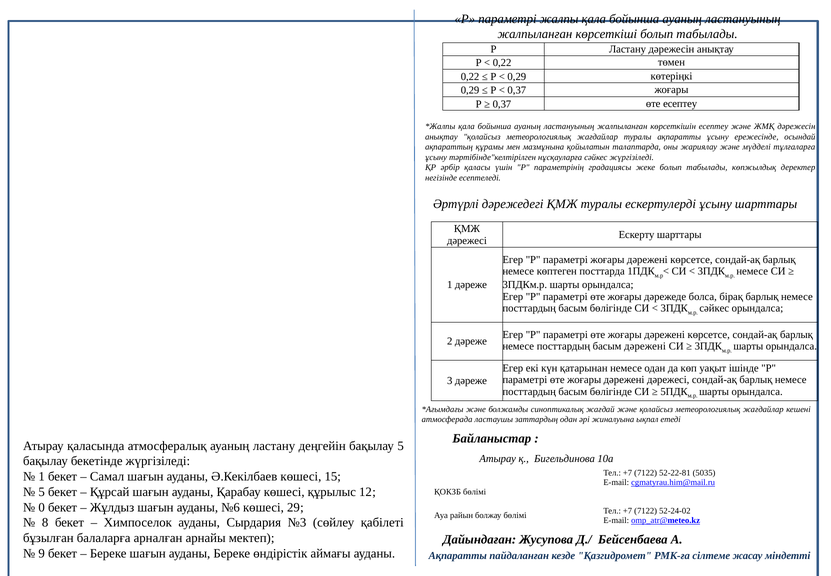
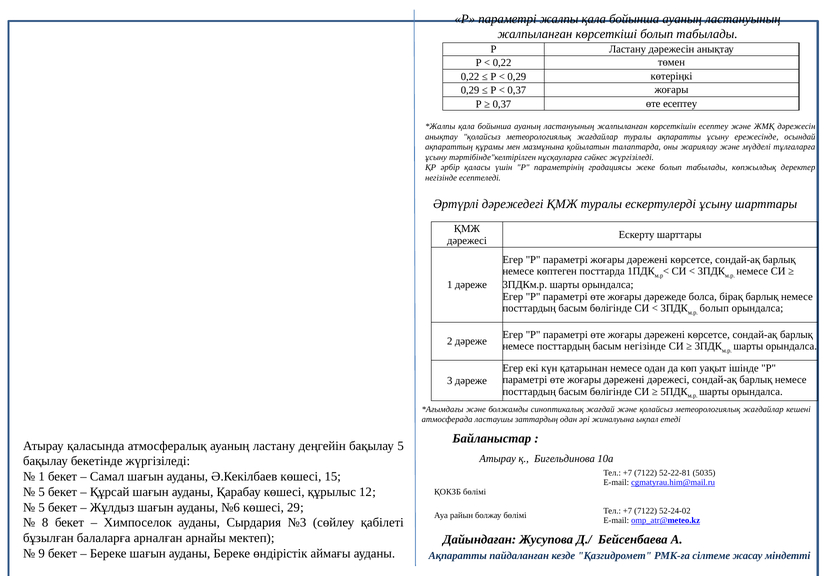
сәйкес: сәйкес -> болып (714, 308)
басым дәрежені: дәрежені -> негізінде (645, 346)
0: 0 -> 5 (42, 507)
